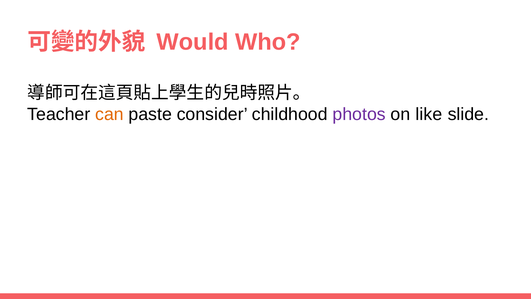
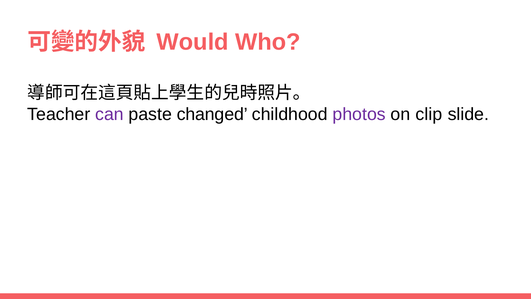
can colour: orange -> purple (109, 114)
consider: consider -> changed (212, 114)
like: like -> clip (429, 114)
